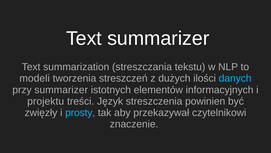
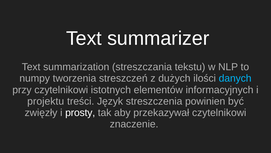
modeli: modeli -> numpy (35, 78)
przy summarizer: summarizer -> czytelnikowi (61, 90)
prosty colour: light blue -> white (80, 112)
